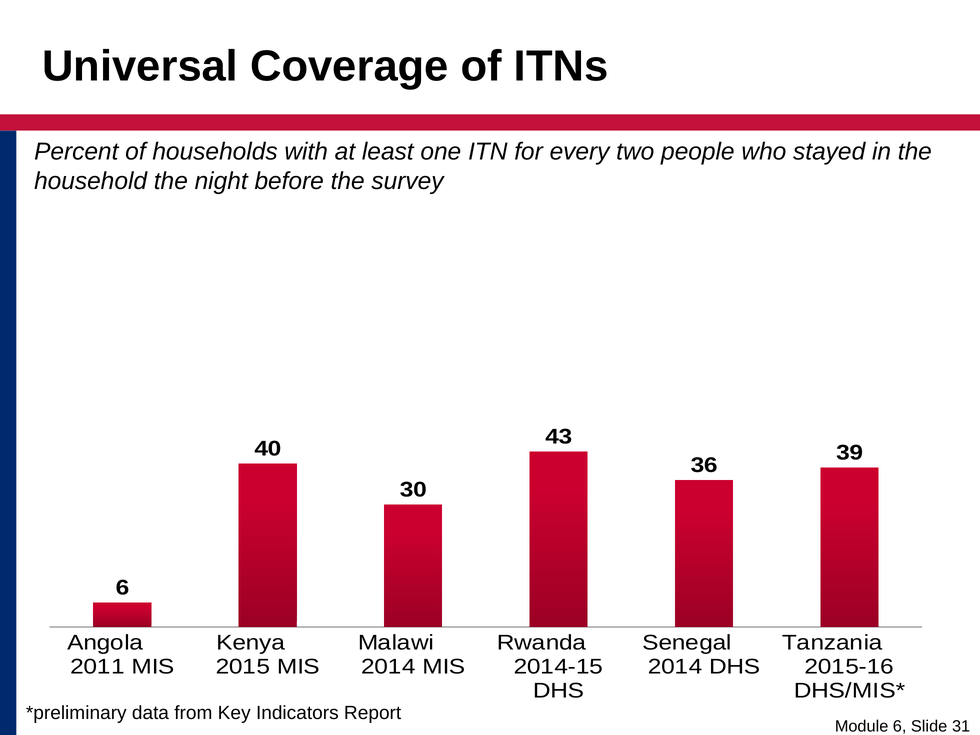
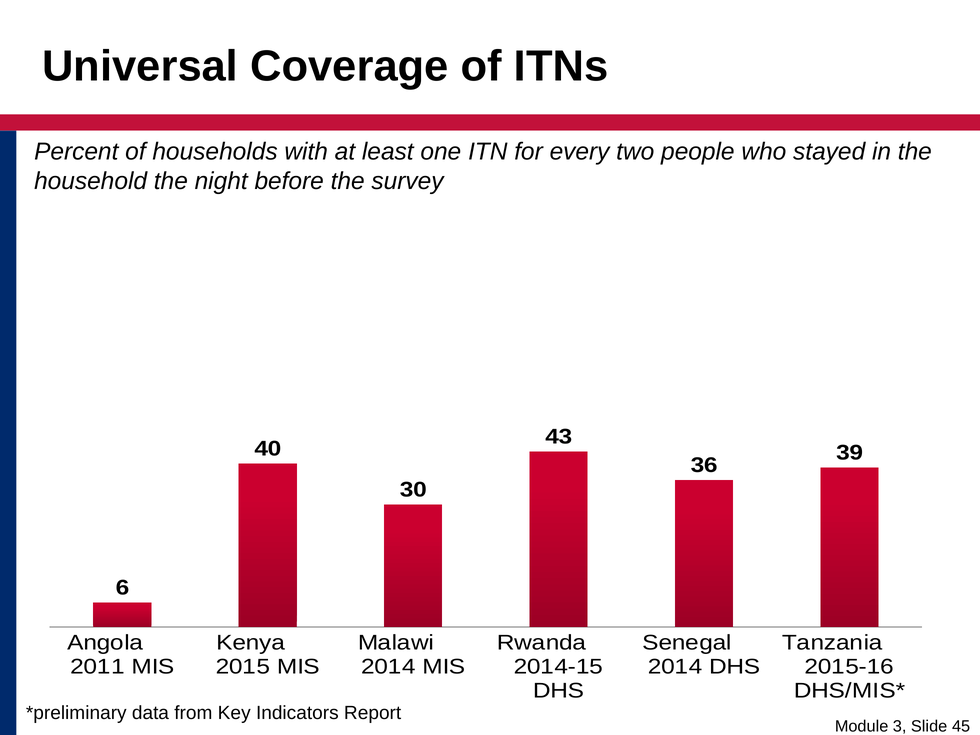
Module 6: 6 -> 3 (900, 726)
31: 31 -> 45 (961, 726)
